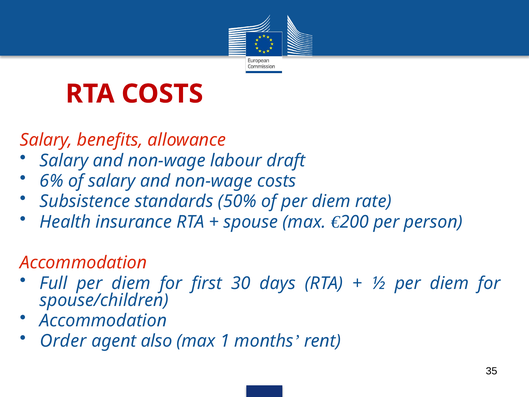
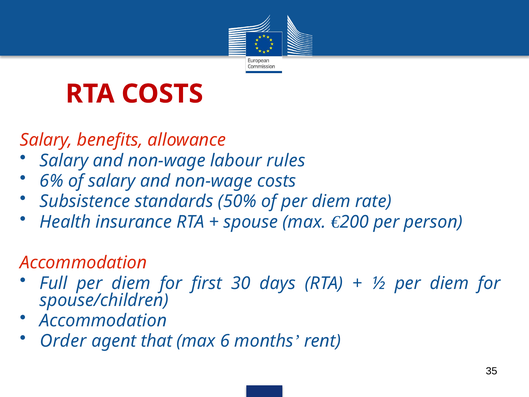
draft: draft -> rules (286, 160)
also: also -> that (157, 341)
1: 1 -> 6 (225, 341)
